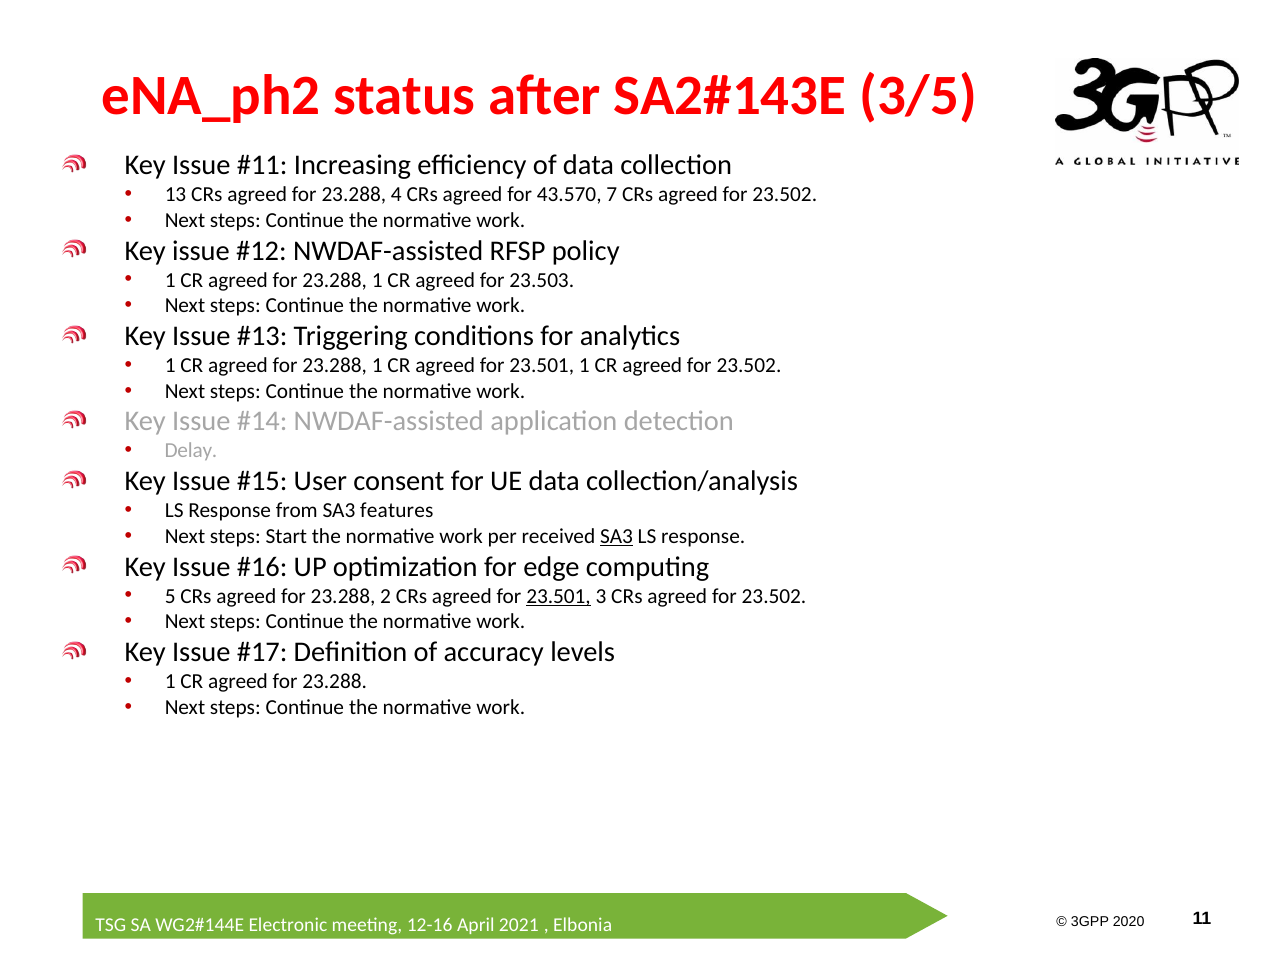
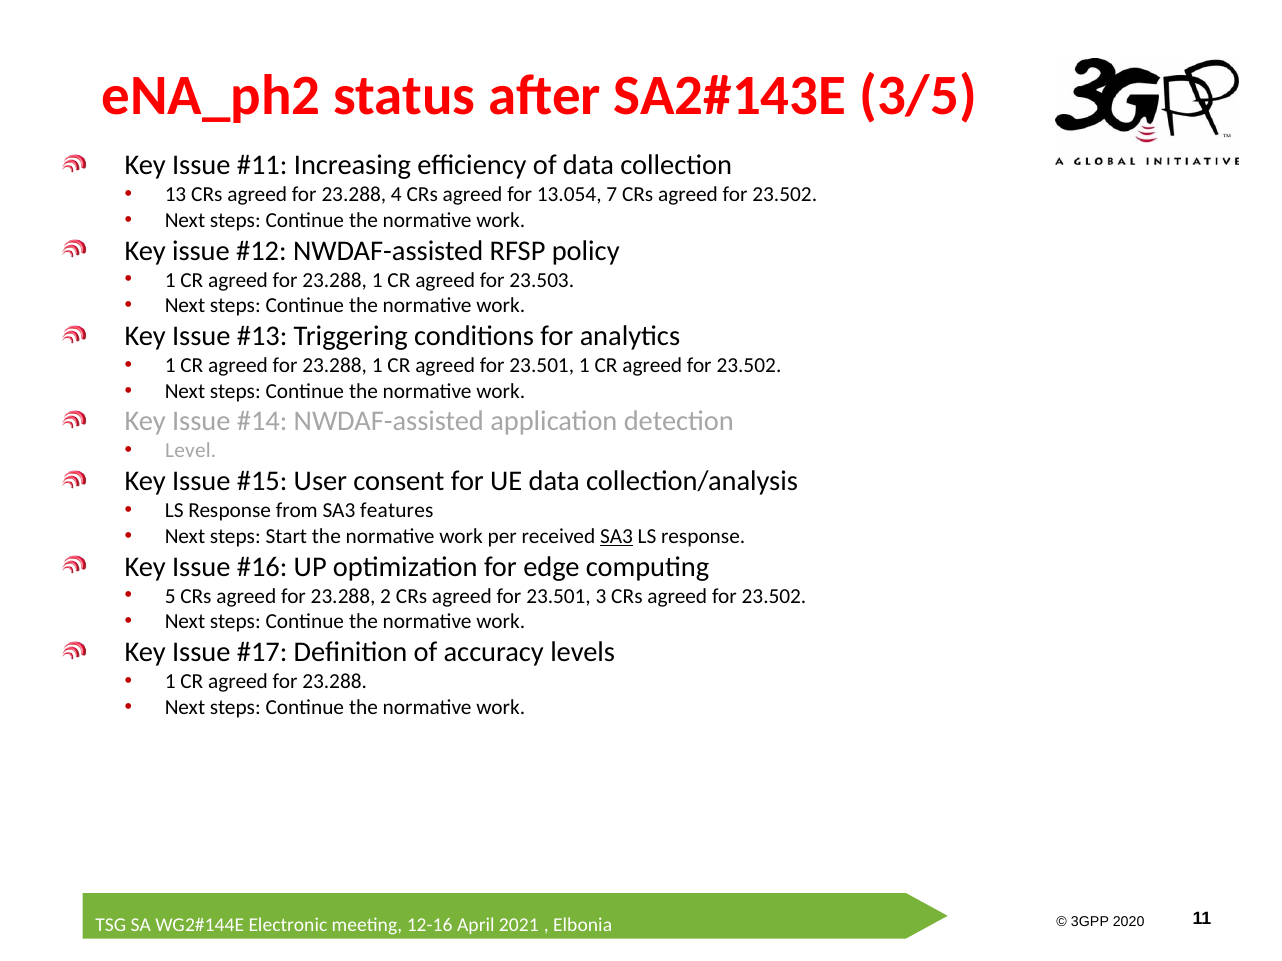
43.570: 43.570 -> 13.054 (569, 195)
Delay: Delay -> Level (191, 451)
23.501 underline: present -> none (559, 596)
